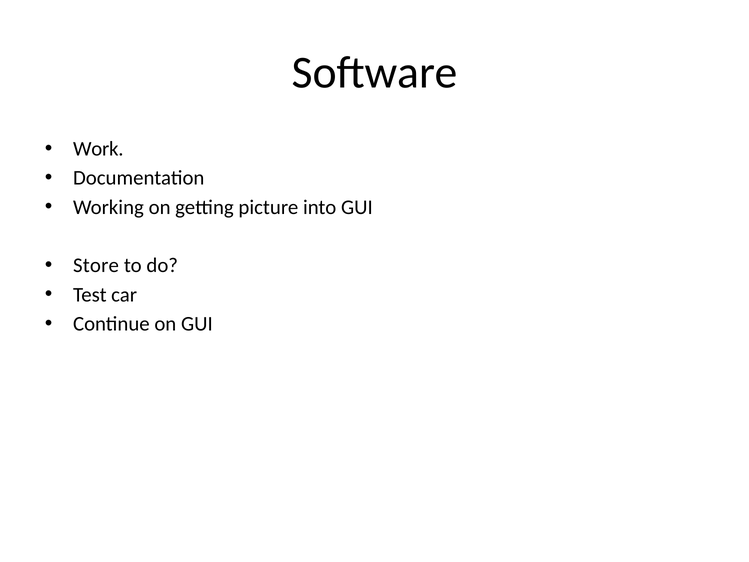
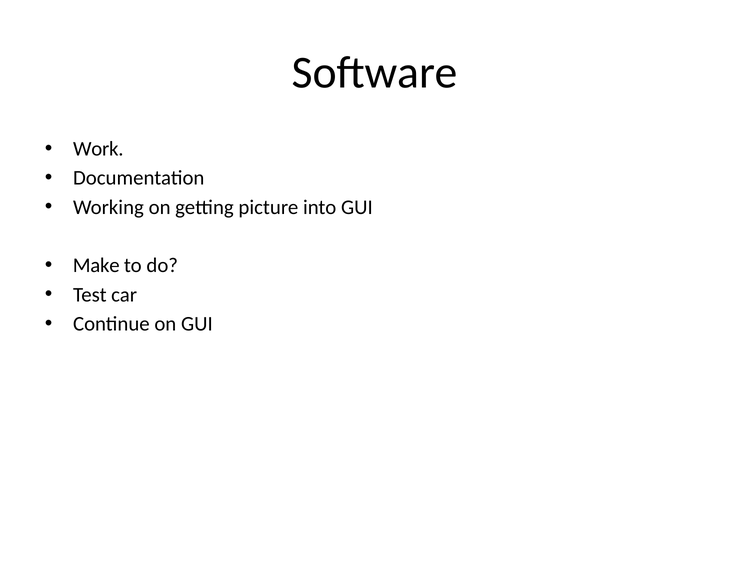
Store: Store -> Make (96, 265)
